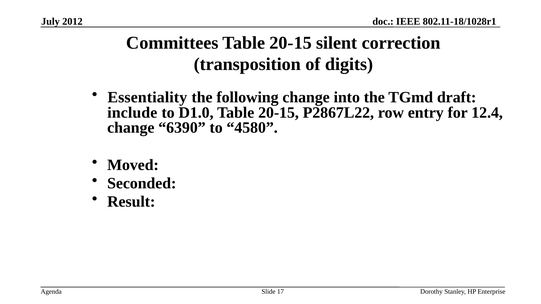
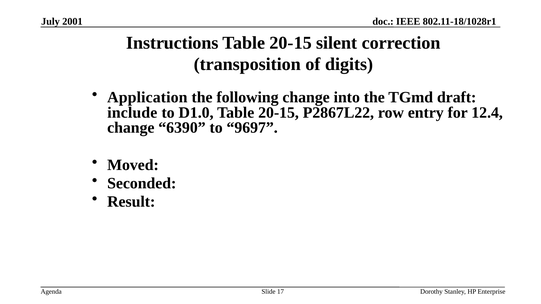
2012: 2012 -> 2001 (72, 22)
Committees: Committees -> Instructions (172, 43)
Essentiality: Essentiality -> Application (147, 98)
4580: 4580 -> 9697 (252, 128)
